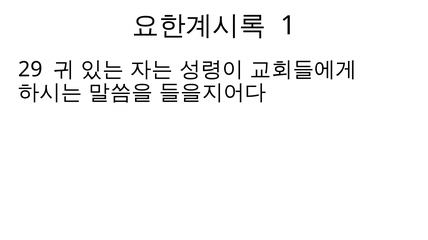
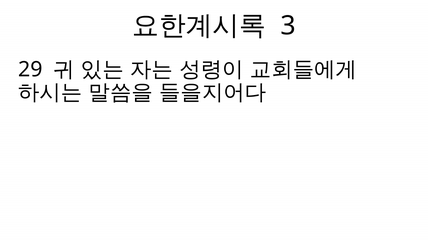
1: 1 -> 3 (288, 26)
